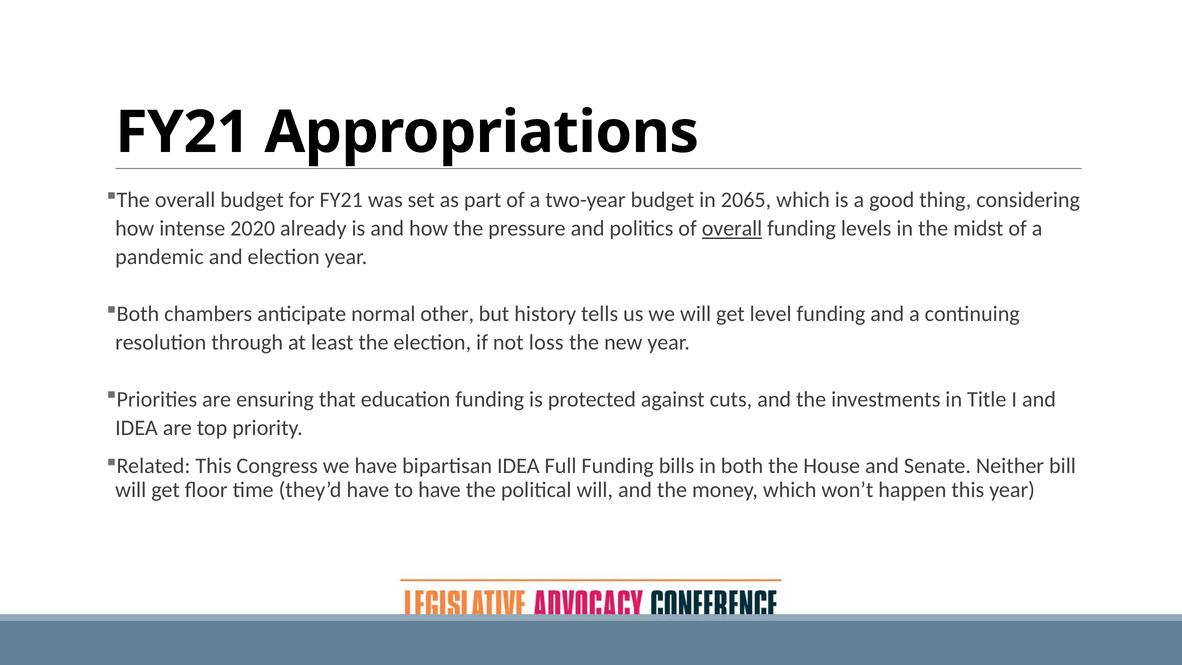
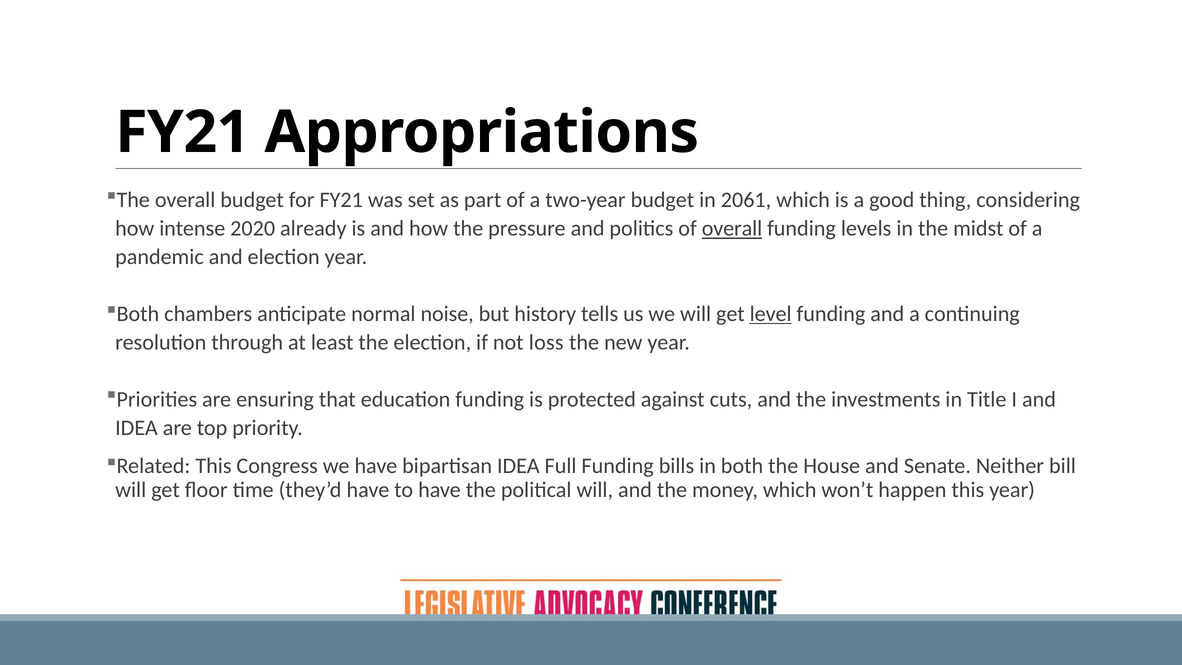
2065: 2065 -> 2061 (746, 200)
other: other -> noise (447, 314)
level underline: none -> present (771, 314)
